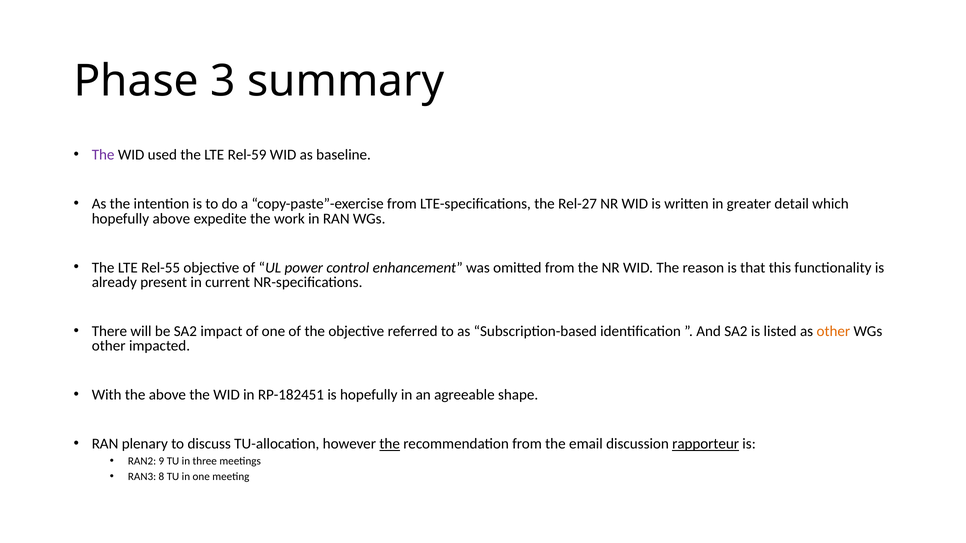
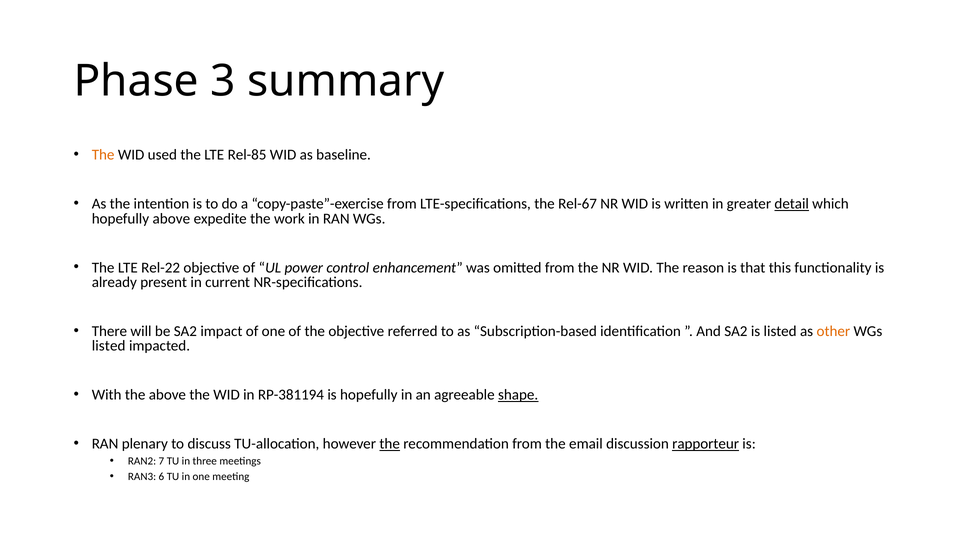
The colour: purple -> orange (103, 155)
Rel-59: Rel-59 -> Rel-85 (247, 155)
Rel-27: Rel-27 -> Rel-67 (578, 204)
detail underline: none -> present (792, 204)
Rel-55: Rel-55 -> Rel-22 (161, 268)
other: other -> listed (109, 346)
RP-182451: RP-182451 -> RP-381194 (291, 395)
shape underline: none -> present (518, 395)
9: 9 -> 7 (161, 462)
8: 8 -> 6 (161, 477)
